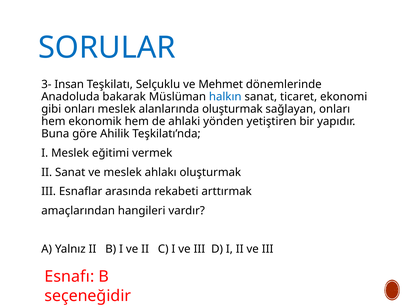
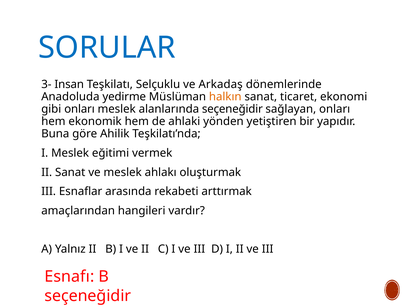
Mehmet: Mehmet -> Arkadaş (221, 85)
bakarak: bakarak -> yedirme (124, 97)
halkın colour: blue -> orange (225, 97)
alanlarında oluşturmak: oluşturmak -> seçeneğidir (232, 109)
